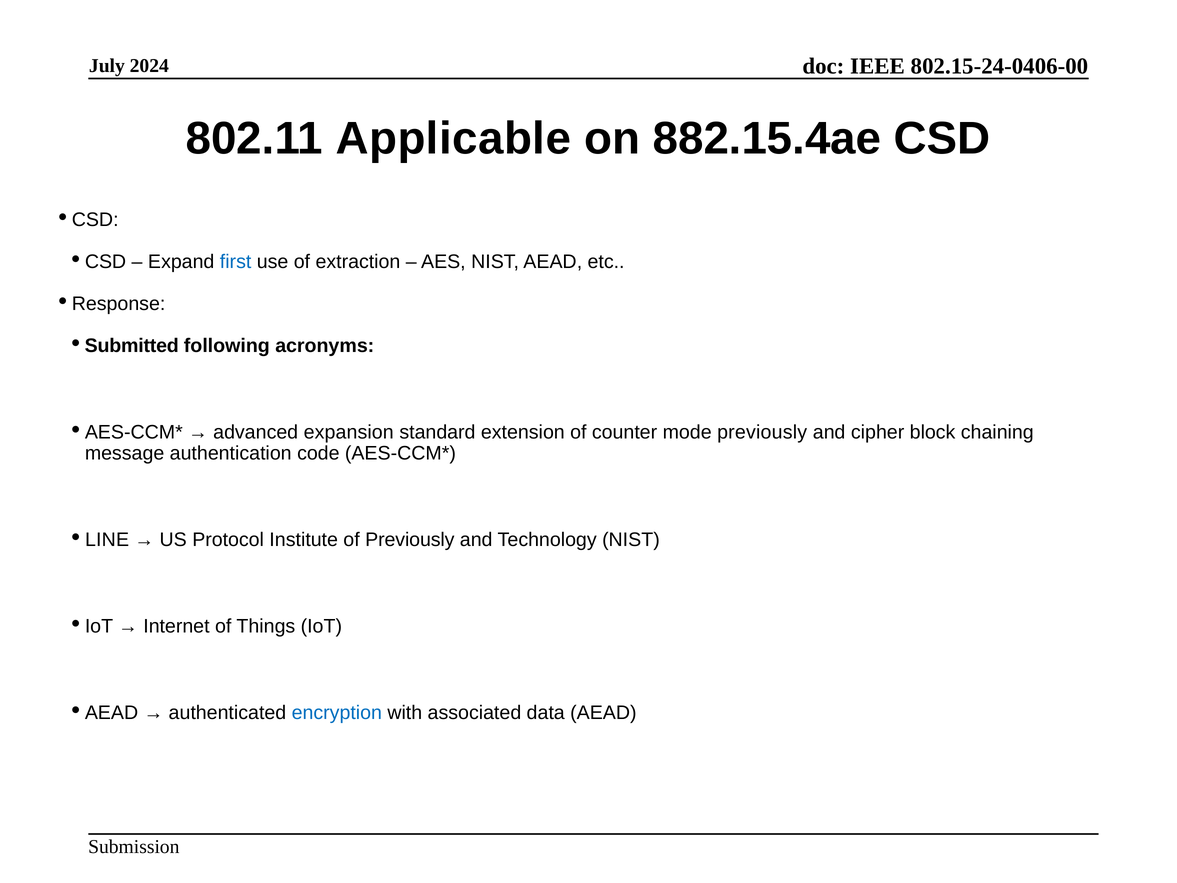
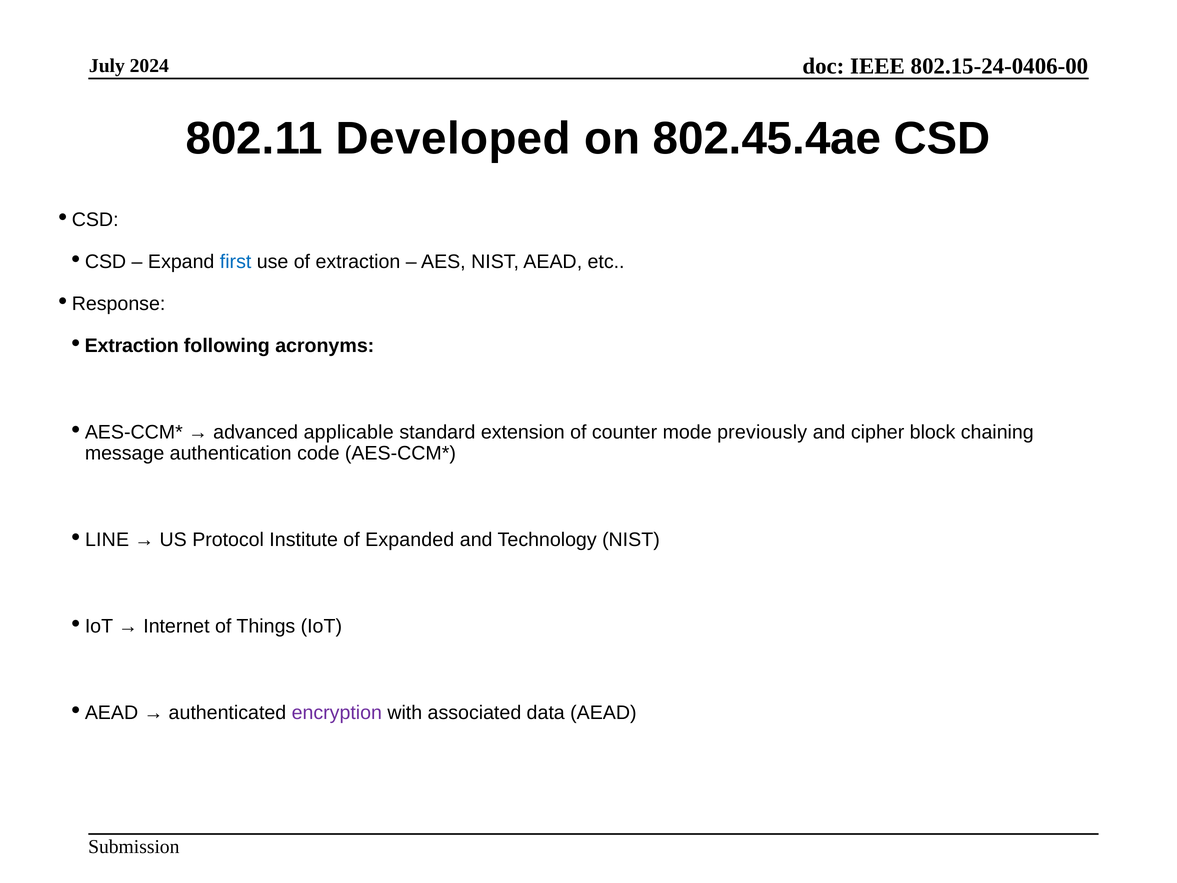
Applicable: Applicable -> Developed (453, 139)
882.15.4ae: 882.15.4ae -> 802.45.4ae (767, 139)
Submitted: Submitted -> Extraction (132, 346)
expansion: expansion -> applicable (349, 432)
of Previously: Previously -> Expanded (410, 540)
encryption colour: blue -> purple (337, 713)
